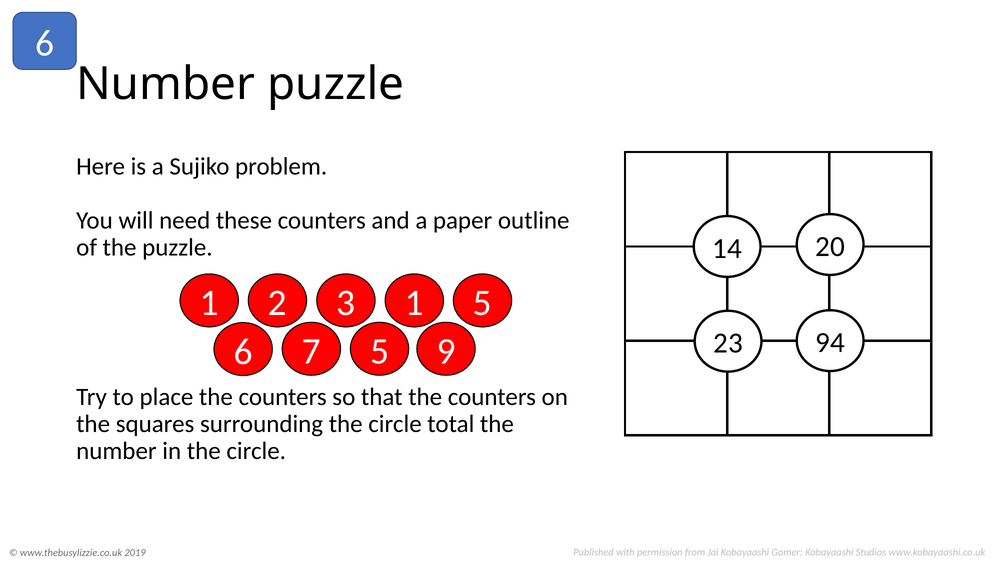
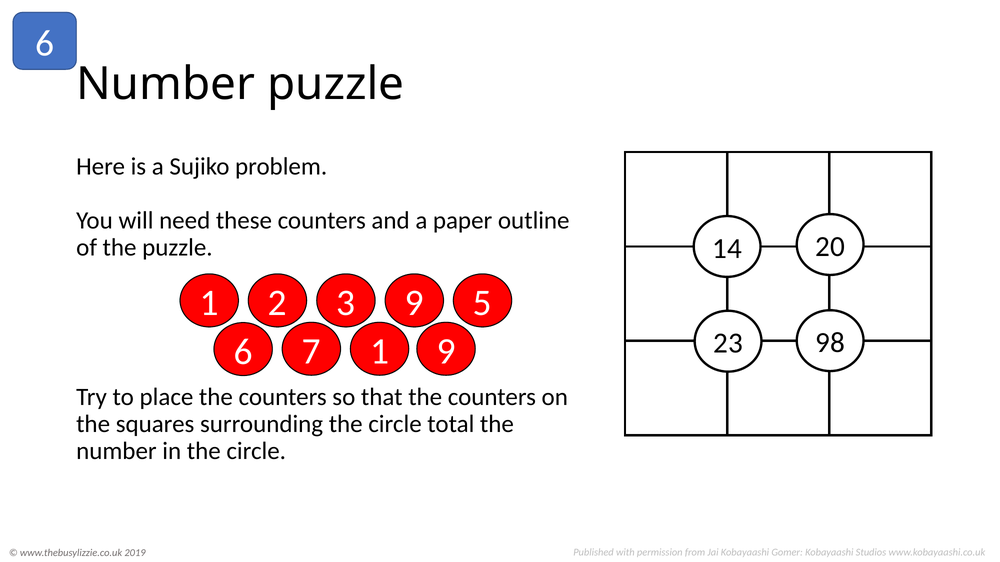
1: 1 -> 9 (414, 303)
94: 94 -> 98 (830, 343)
7 5: 5 -> 1 (380, 352)
